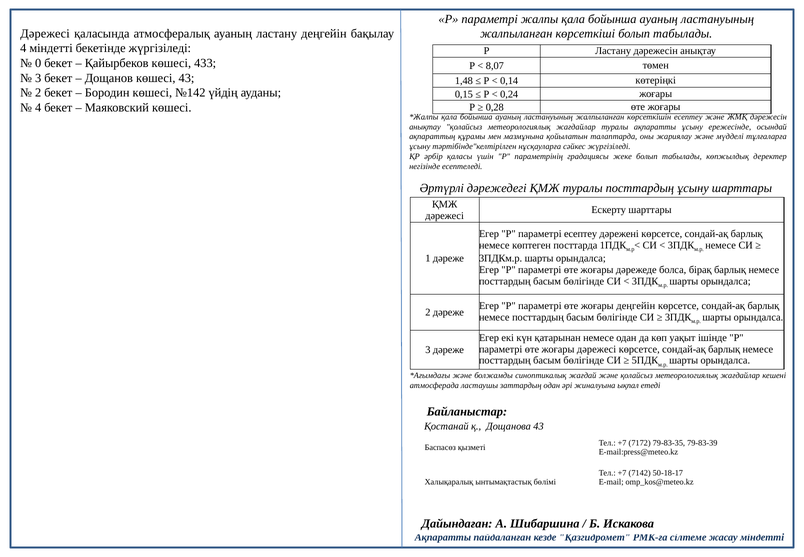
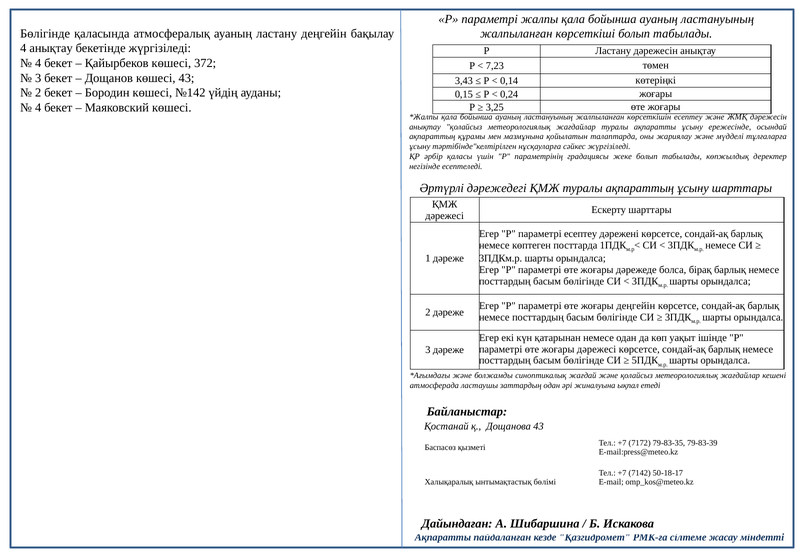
Дәрежесі: Дәрежесі -> Бөлігінде (45, 33)
4 міндетті: міндетті -> анықтау (51, 48)
0: 0 -> 4 (38, 63)
433: 433 -> 372 (205, 63)
8,07: 8,07 -> 7,23 (495, 66)
1,48: 1,48 -> 3,43 (464, 81)
0,28: 0,28 -> 3,25 (495, 107)
туралы посттардың: посттардың -> ақпараттың (640, 188)
